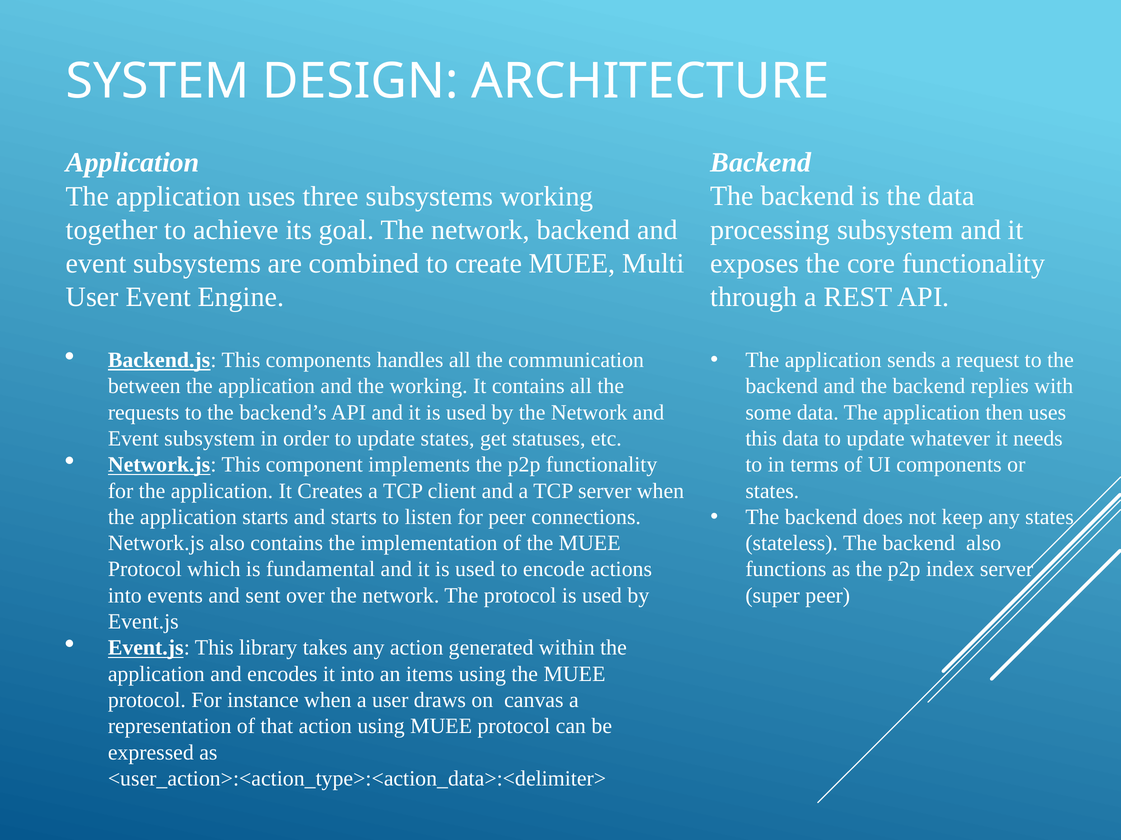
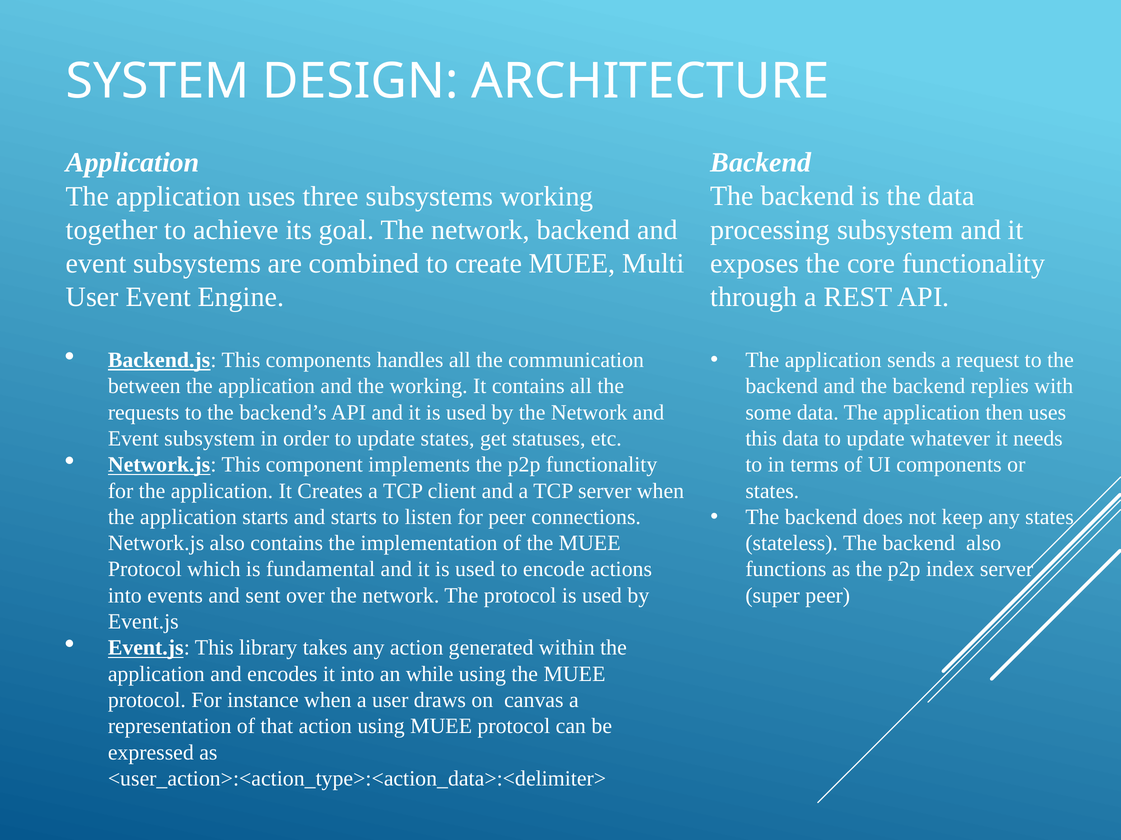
items: items -> while (430, 674)
